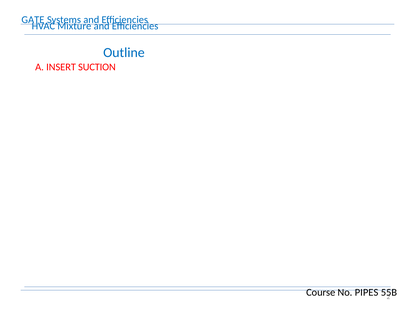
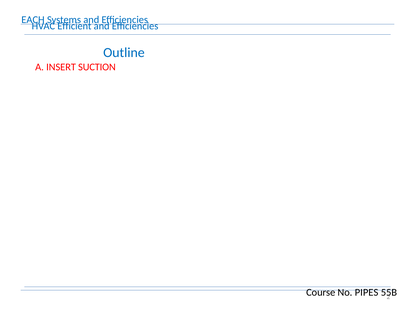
GATE: GATE -> EACH (33, 20)
Mixture: Mixture -> Efficient (74, 26)
